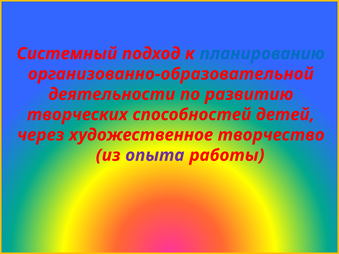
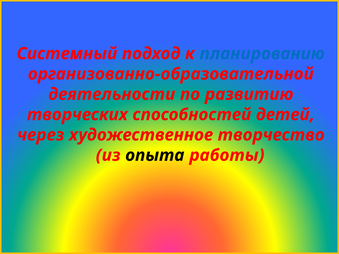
опыта colour: purple -> black (155, 155)
